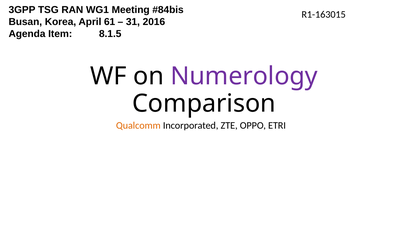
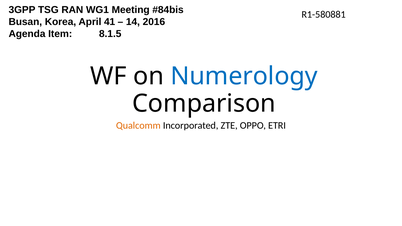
R1-163015: R1-163015 -> R1-580881 (324, 14)
61: 61 -> 41 (110, 22)
31: 31 -> 14 (133, 22)
Numerology colour: purple -> blue (244, 76)
